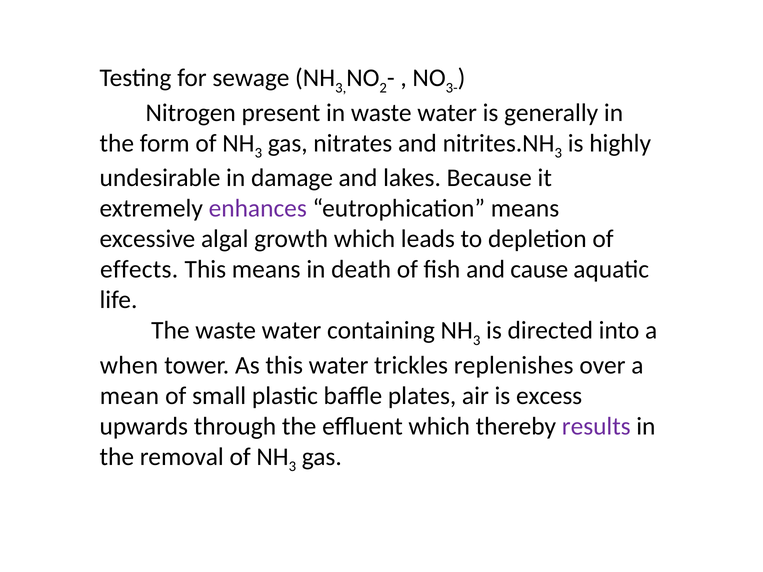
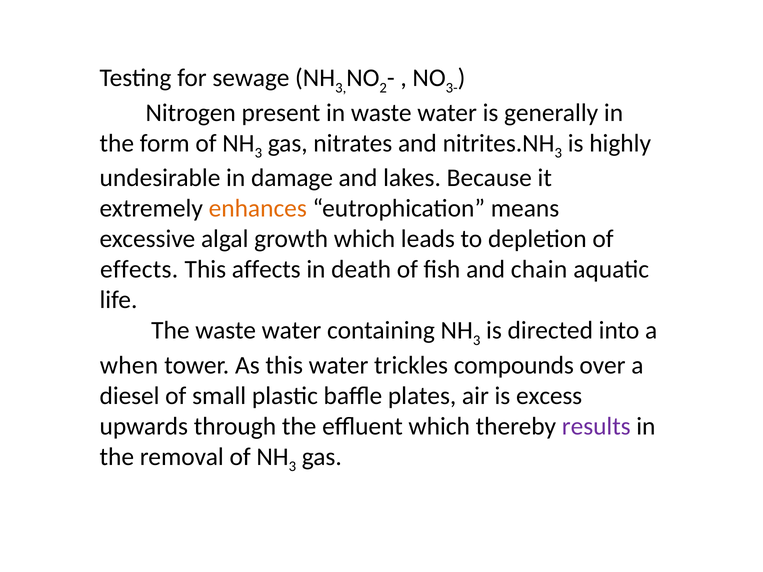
enhances colour: purple -> orange (258, 208)
This means: means -> affects (266, 270)
cause: cause -> chain (539, 270)
replenishes: replenishes -> compounds (514, 365)
mean: mean -> diesel (130, 396)
